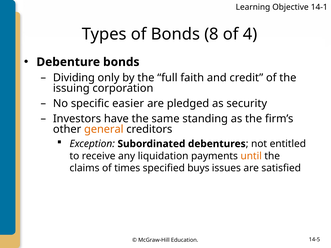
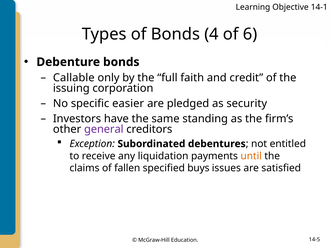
8: 8 -> 4 (211, 34)
4: 4 -> 6 (250, 34)
Dividing: Dividing -> Callable (74, 78)
general colour: orange -> purple (104, 129)
times: times -> fallen (127, 168)
